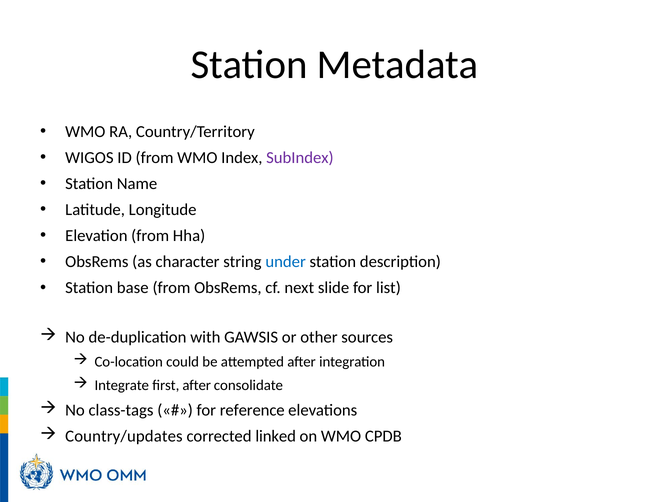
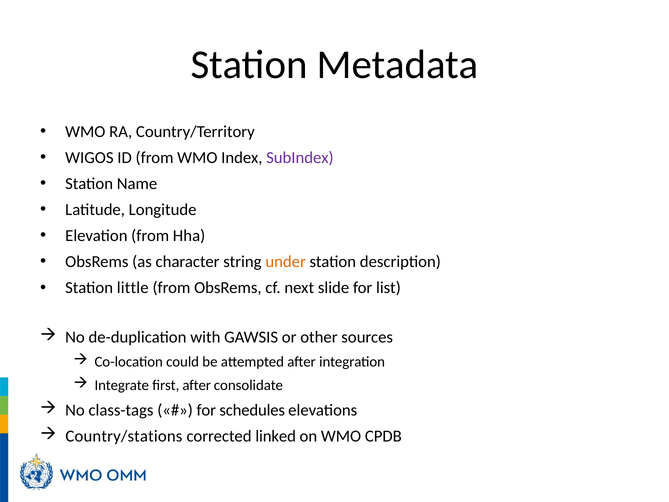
under colour: blue -> orange (286, 262)
base: base -> little (133, 288)
reference: reference -> schedules (252, 410)
Country/updates: Country/updates -> Country/stations (124, 436)
